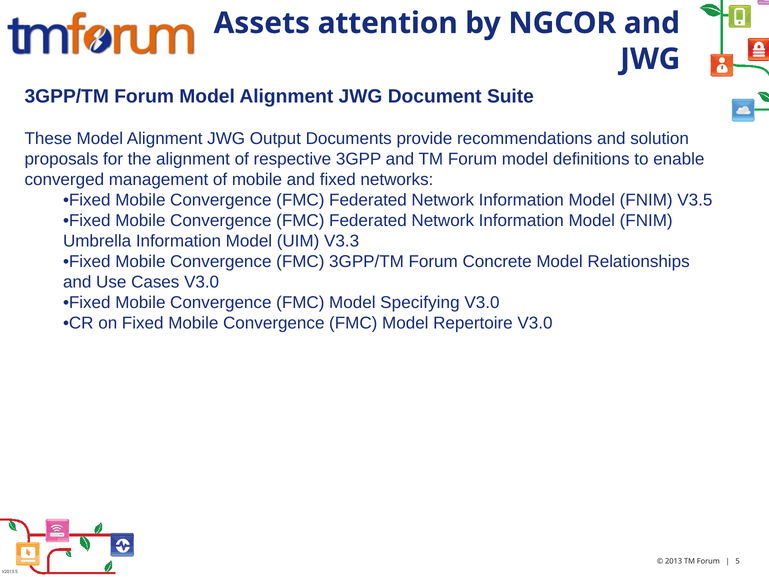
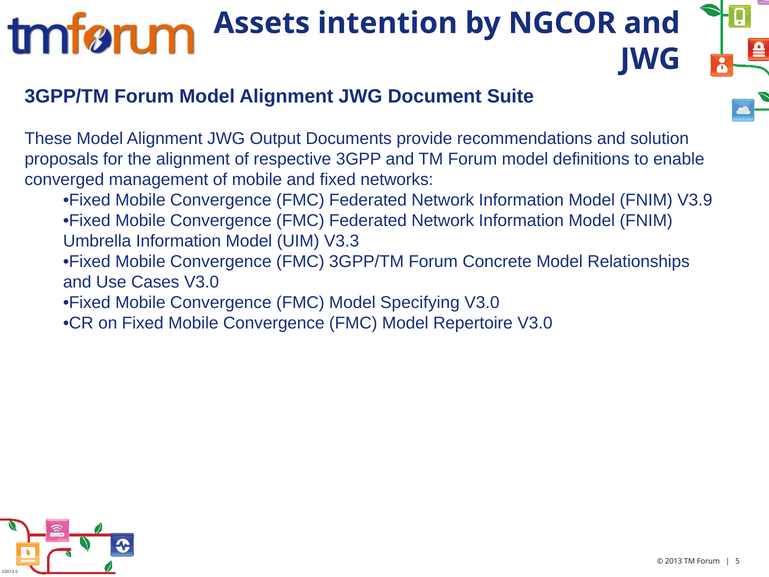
attention: attention -> intention (388, 23)
V3.5: V3.5 -> V3.9 (695, 200)
